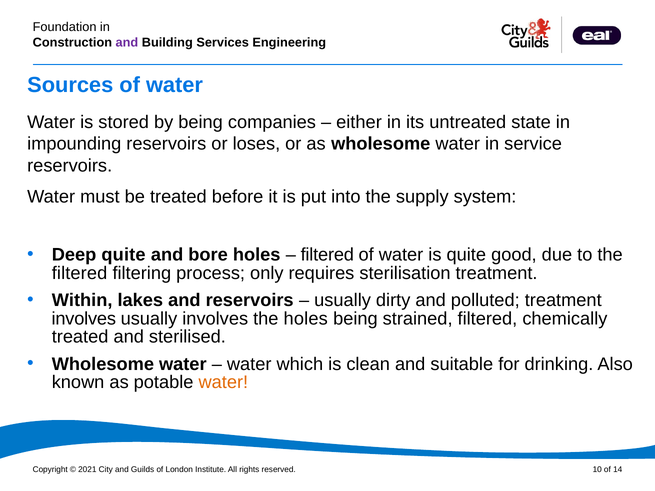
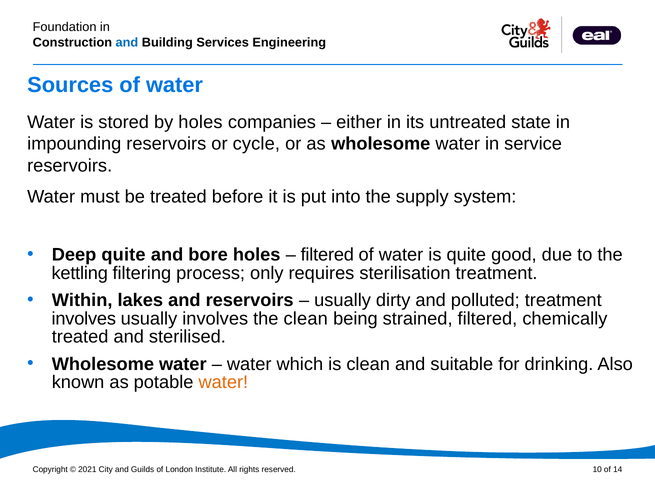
and colour: purple -> blue (127, 43)
by being: being -> holes (200, 122)
loses: loses -> cycle (256, 144)
filtered: filtered -> kettling (80, 273)
the holes: holes -> clean (306, 319)
